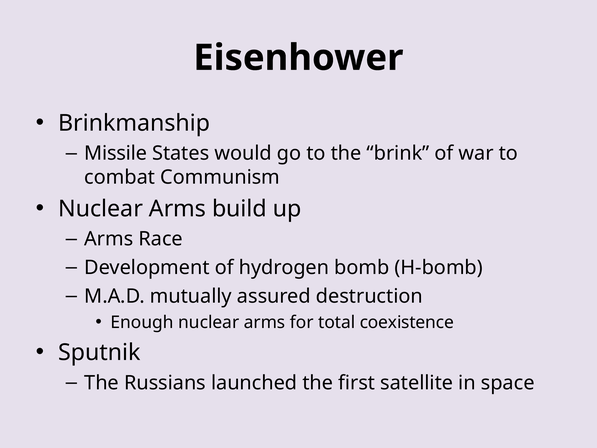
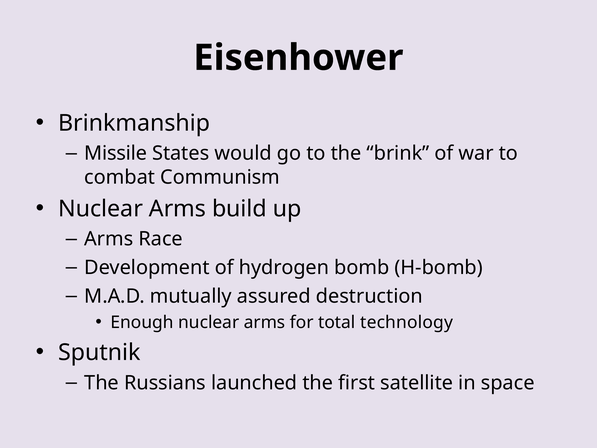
coexistence: coexistence -> technology (407, 322)
